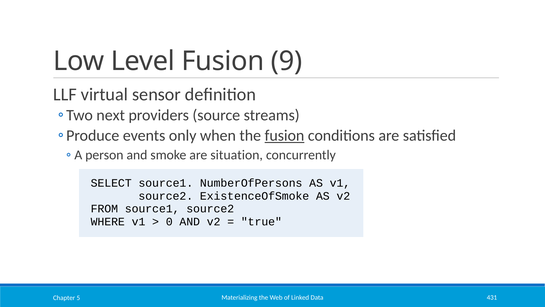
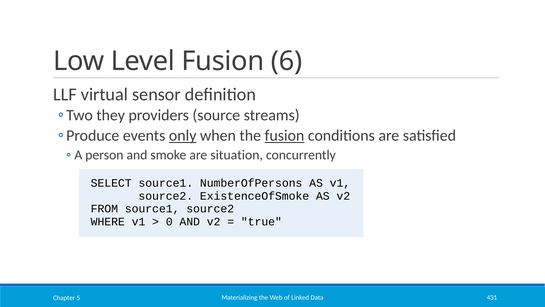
9: 9 -> 6 (286, 61)
next: next -> they (111, 115)
only underline: none -> present (183, 136)
